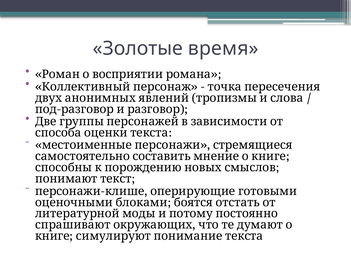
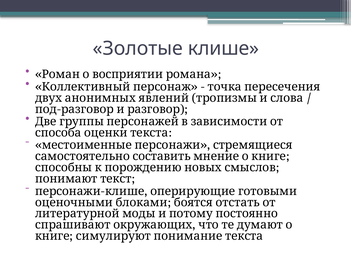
Золотые время: время -> клише (223, 48)
